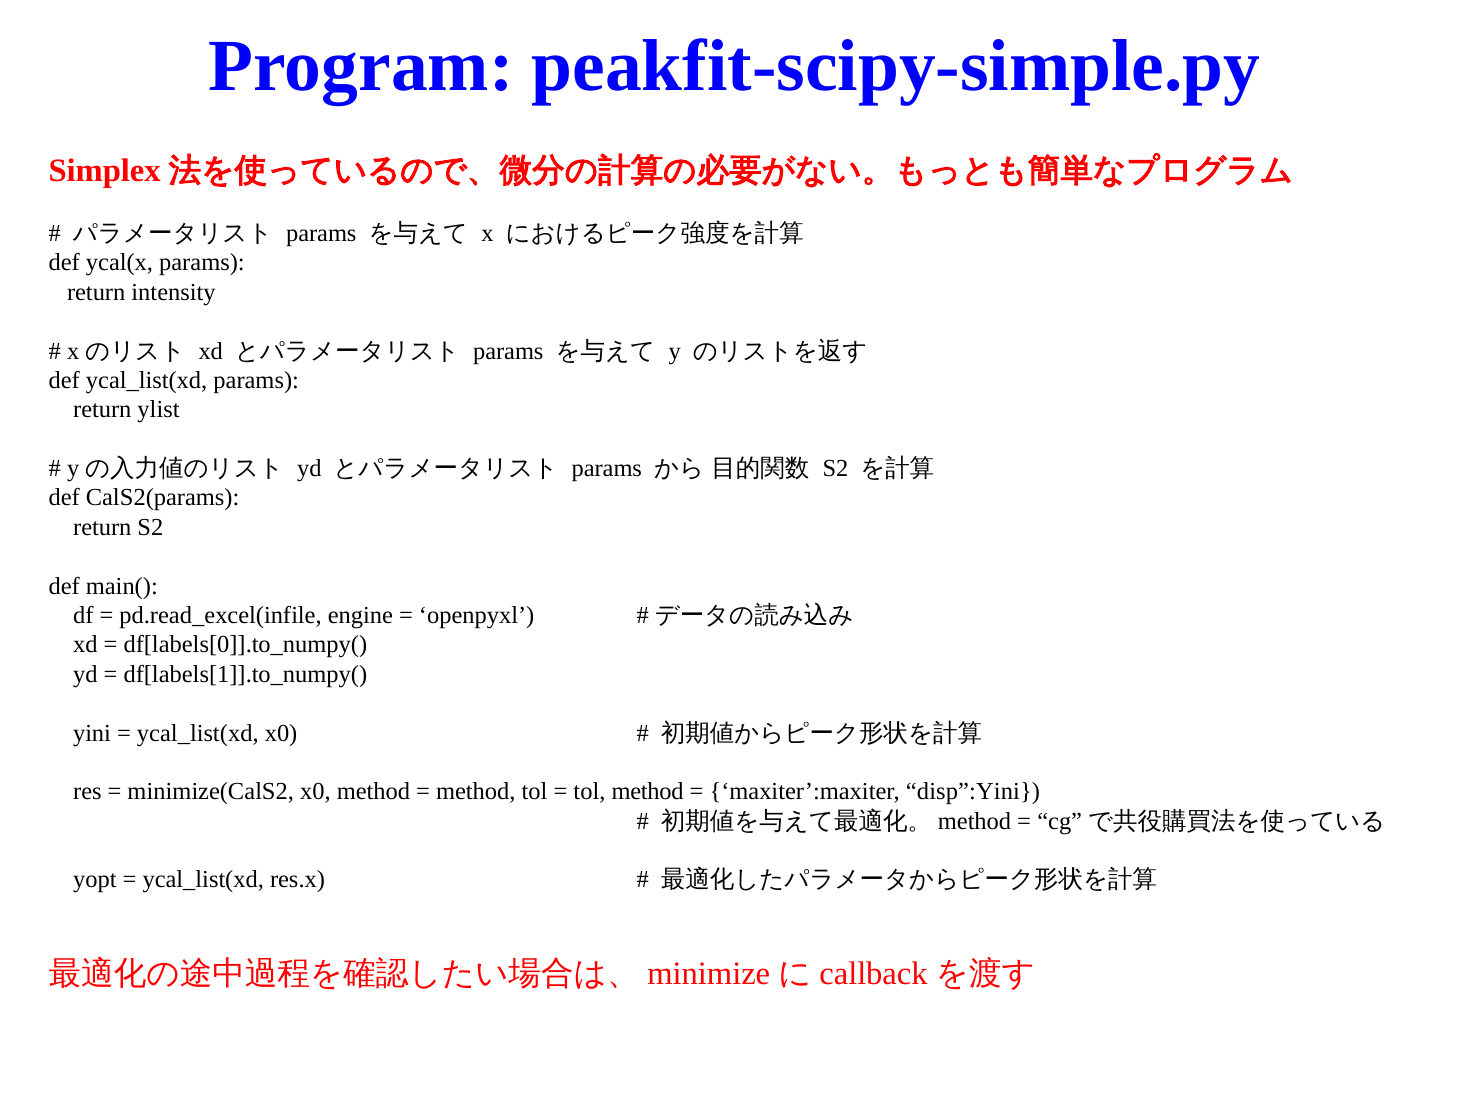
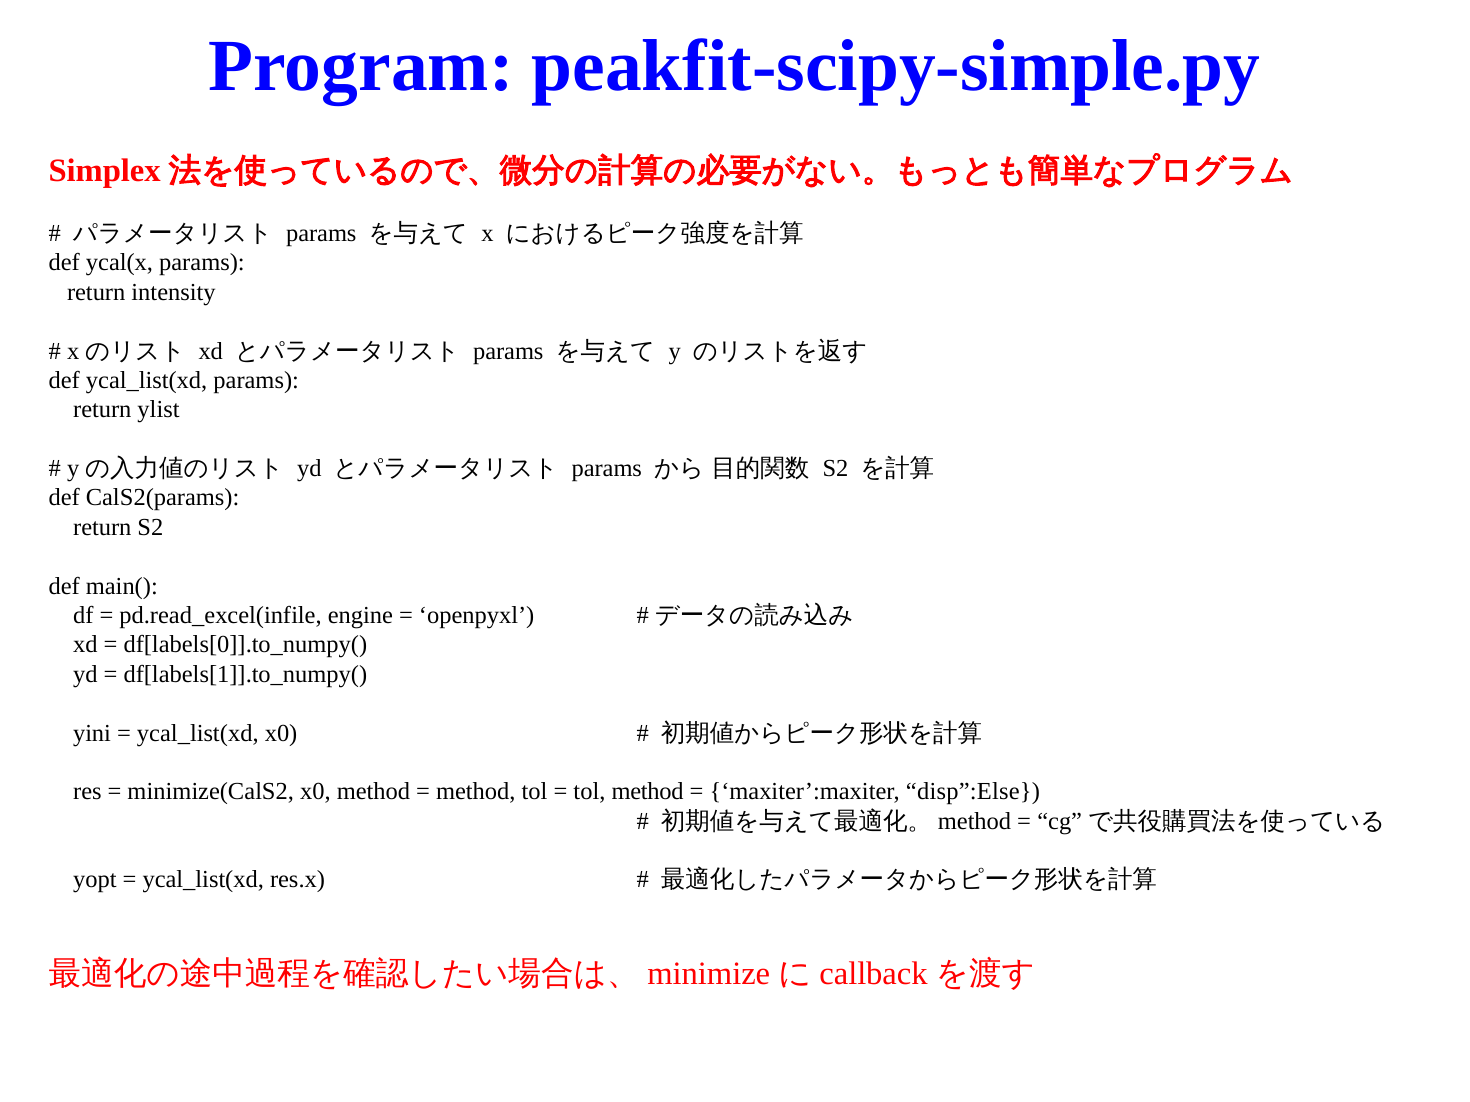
disp”:Yini: disp”:Yini -> disp”:Else (973, 792)
